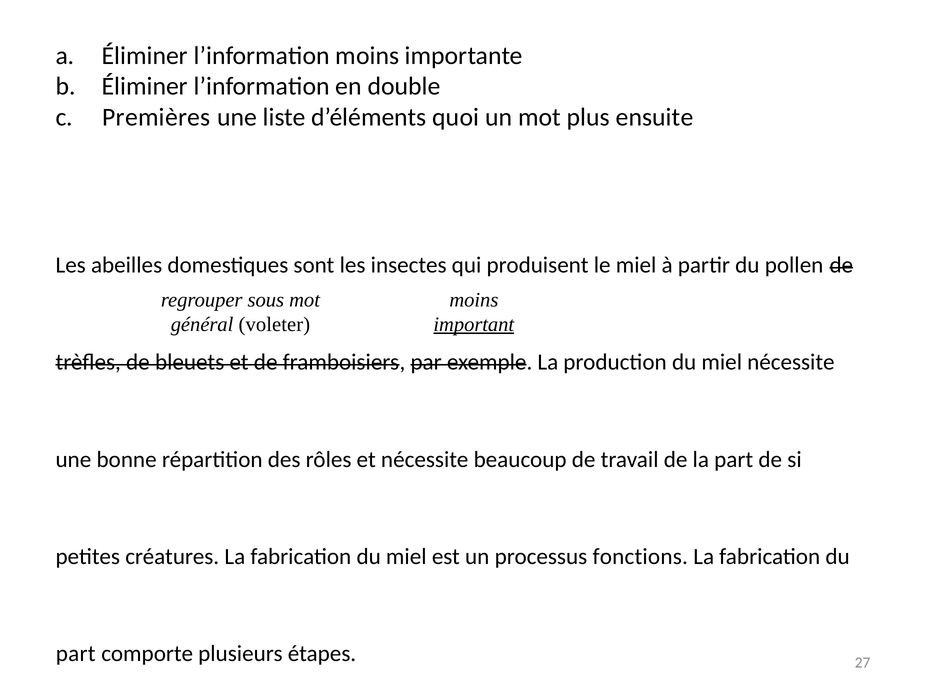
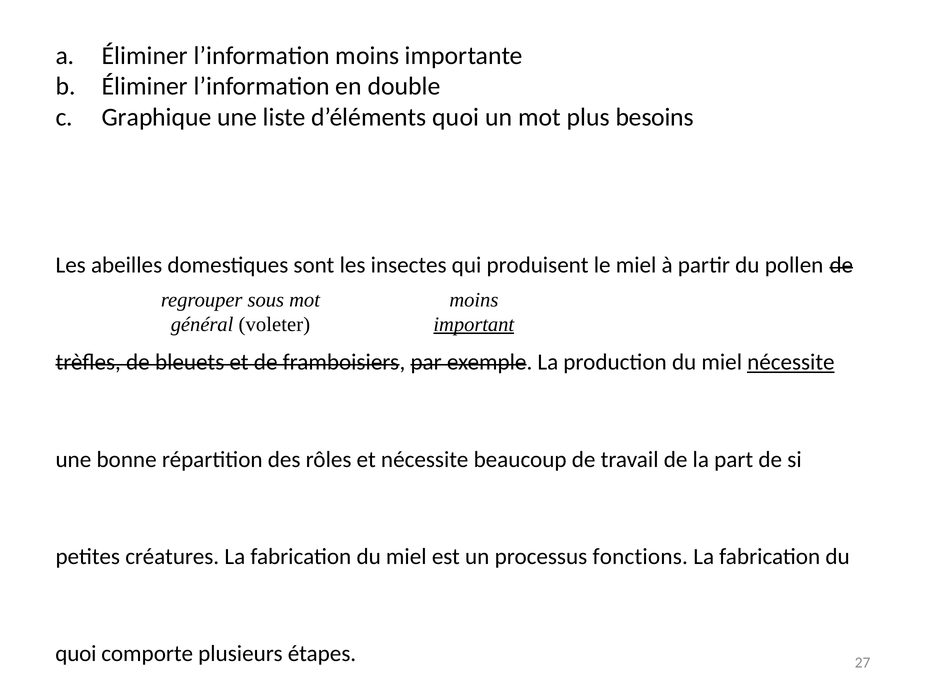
Premières: Premières -> Graphique (157, 117)
ensuite: ensuite -> besoins (655, 117)
nécessite underline: none -> present (791, 363)
part: part -> quoi (76, 654)
